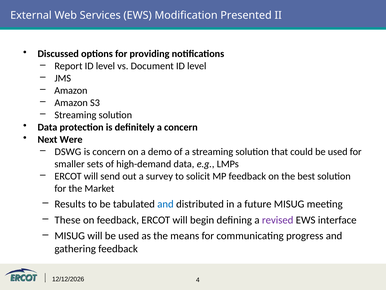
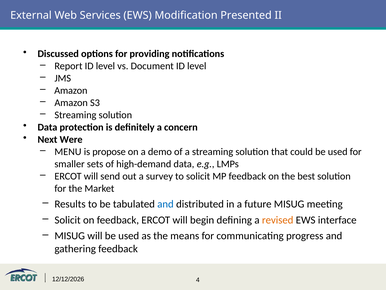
DSWG: DSWG -> MENU (68, 152)
is concern: concern -> propose (109, 152)
These: These -> Solicit (68, 220)
revised colour: purple -> orange (278, 220)
